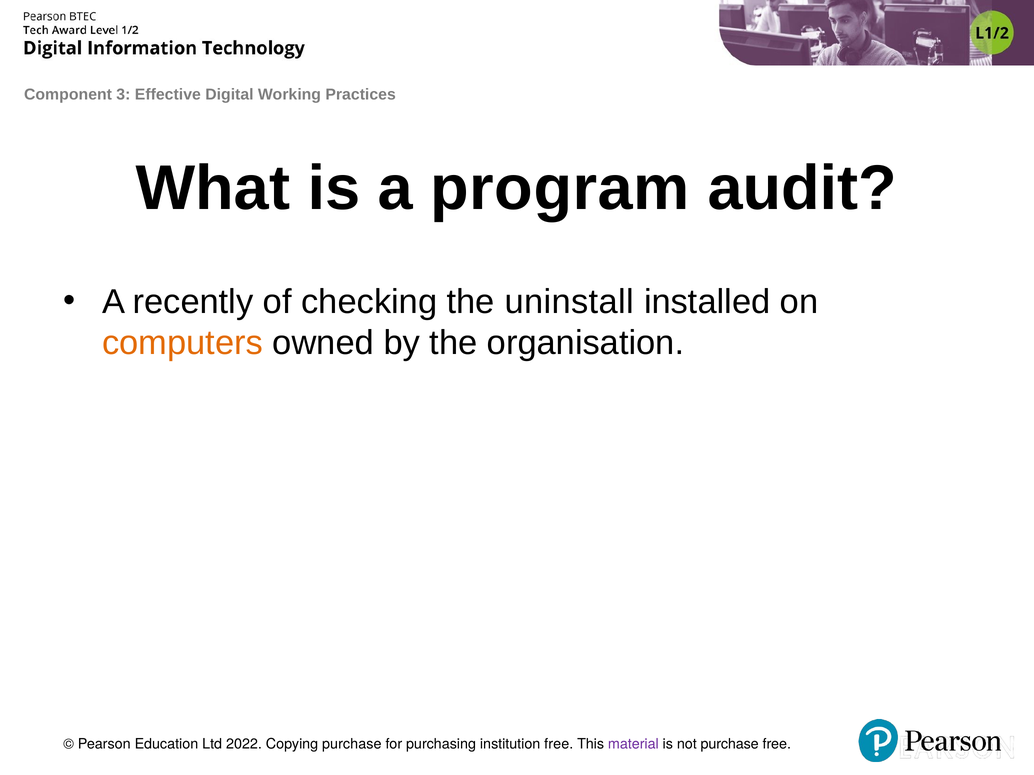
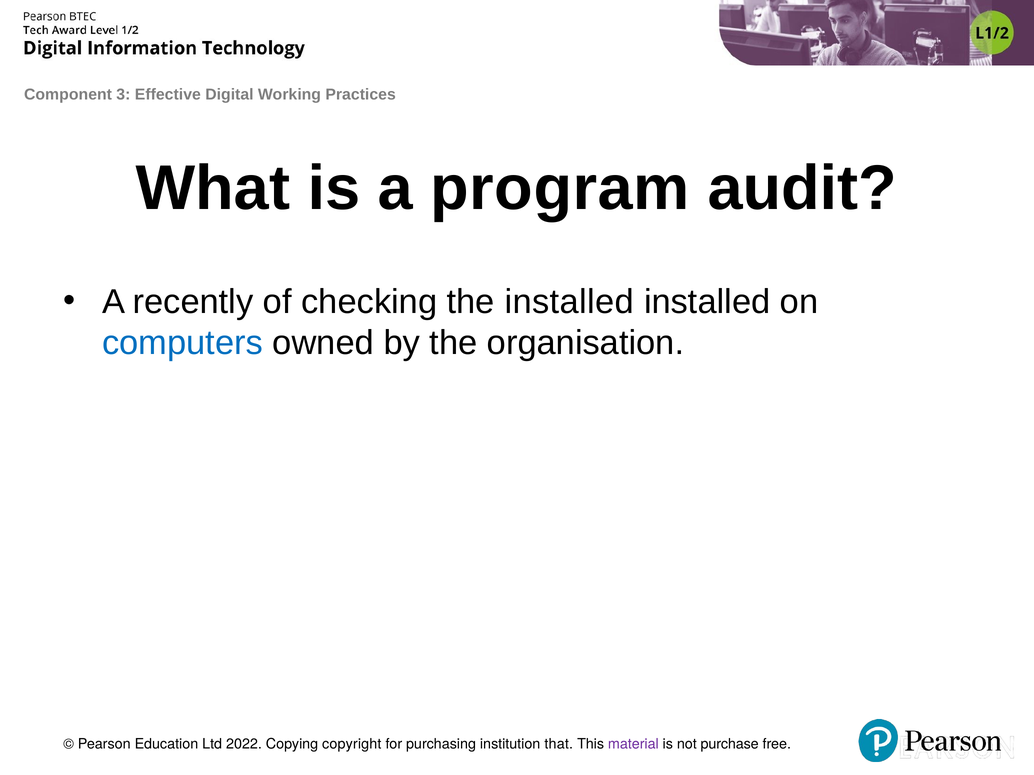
the uninstall: uninstall -> installed (569, 302)
computers colour: orange -> blue (182, 343)
Copying purchase: purchase -> copyright (352, 744)
institution free: free -> that (559, 744)
